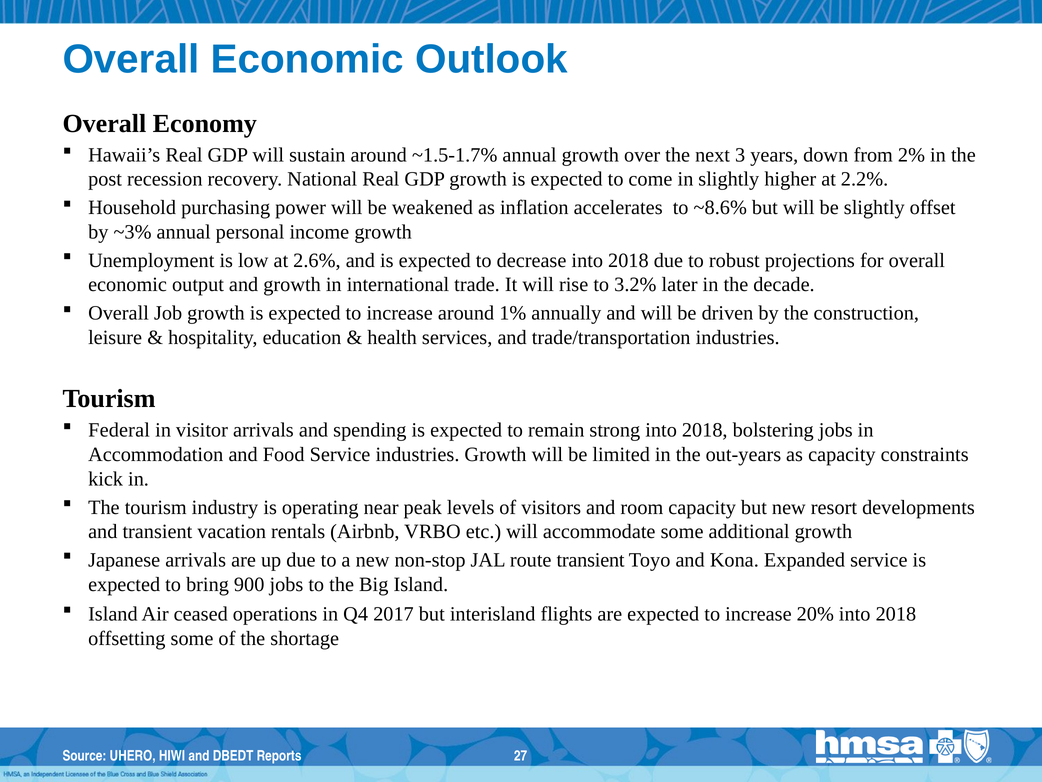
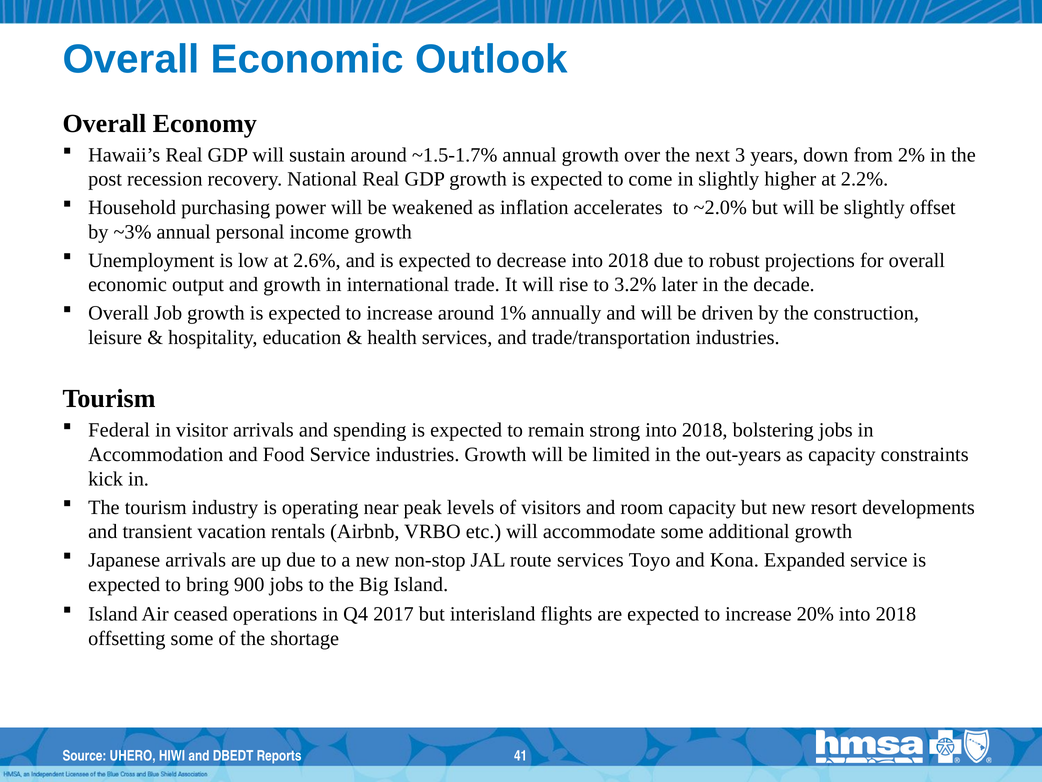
~8.6%: ~8.6% -> ~2.0% (720, 208)
route transient: transient -> services (590, 560)
27: 27 -> 41 (521, 756)
